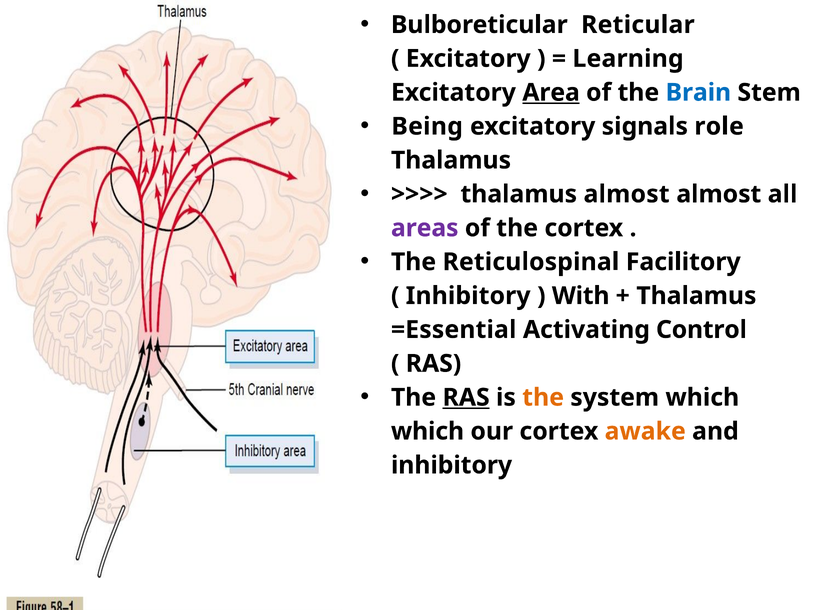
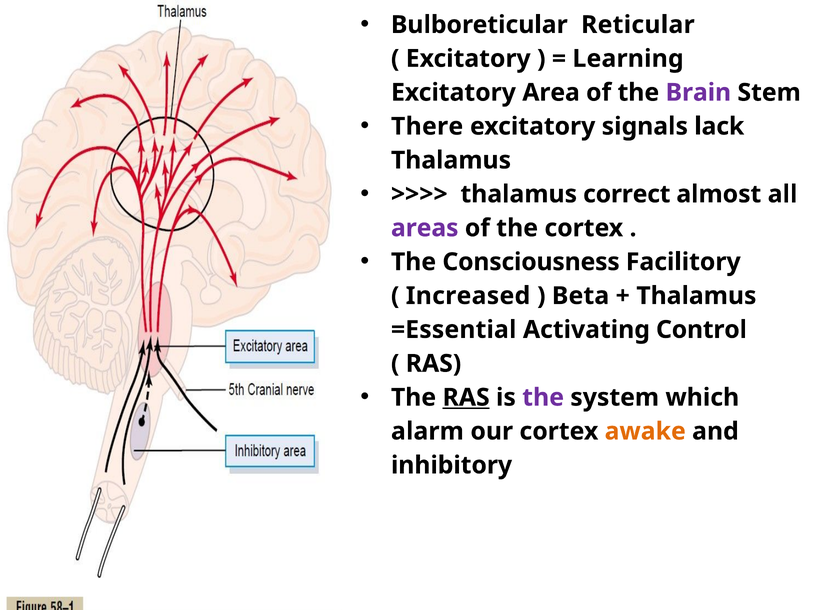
Area underline: present -> none (551, 93)
Brain colour: blue -> purple (698, 93)
Being: Being -> There (427, 126)
role: role -> lack (719, 126)
thalamus almost: almost -> correct (627, 194)
Reticulospinal: Reticulospinal -> Consciousness (531, 262)
Inhibitory: Inhibitory -> Increased (468, 296)
With: With -> Beta (581, 296)
the colour: orange -> purple (543, 397)
which: which -> alarm (427, 431)
